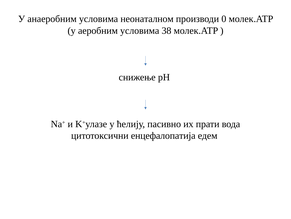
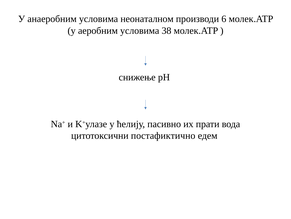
0: 0 -> 6 (224, 19)
енцефалопатија: енцефалопатија -> постафиктично (163, 135)
